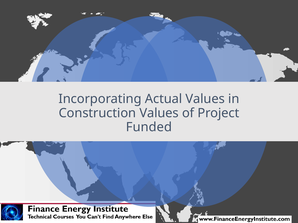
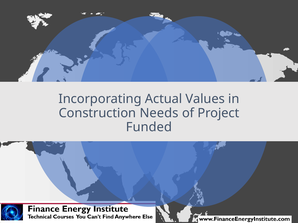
Construction Values: Values -> Needs (159, 113)
